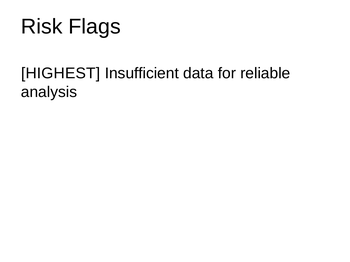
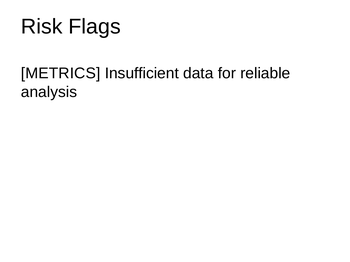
HIGHEST: HIGHEST -> METRICS (61, 73)
